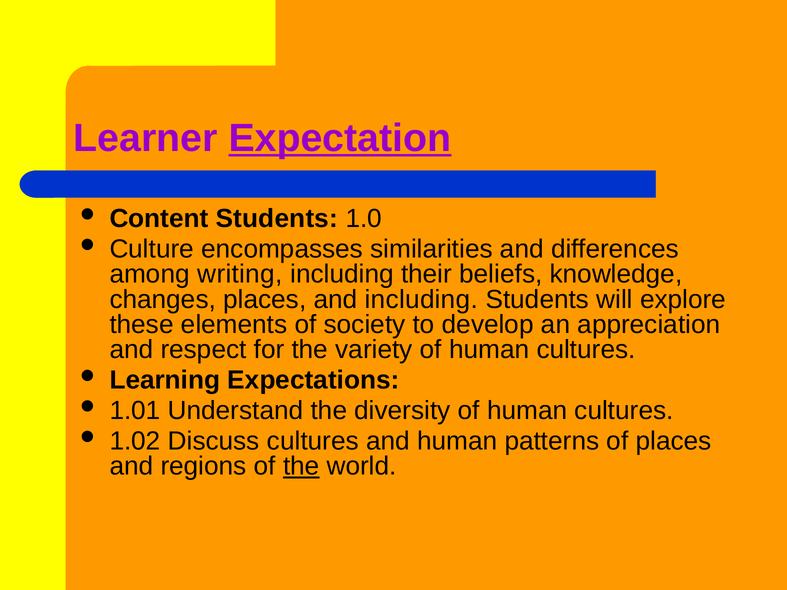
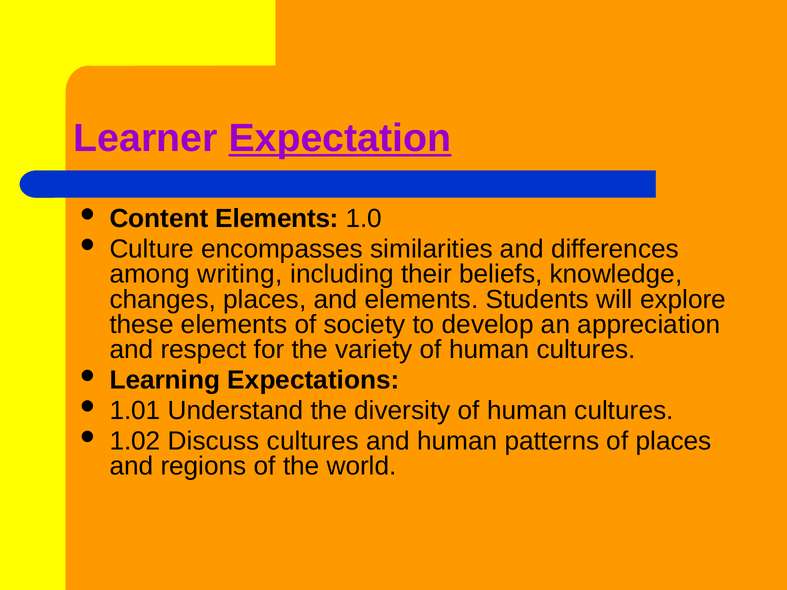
Content Students: Students -> Elements (277, 219)
and including: including -> elements (421, 300)
the underline: present -> none (301, 466)
